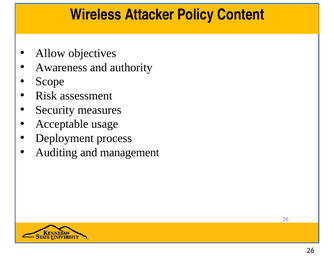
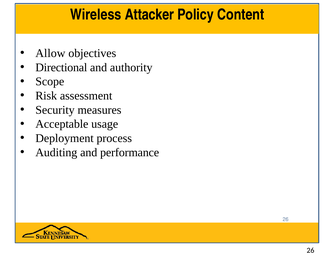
Awareness: Awareness -> Directional (61, 67)
management: management -> performance (130, 152)
